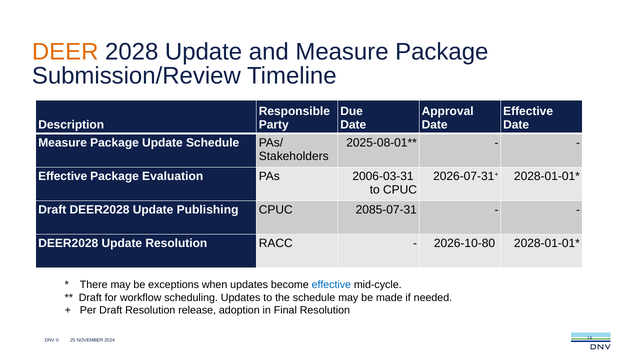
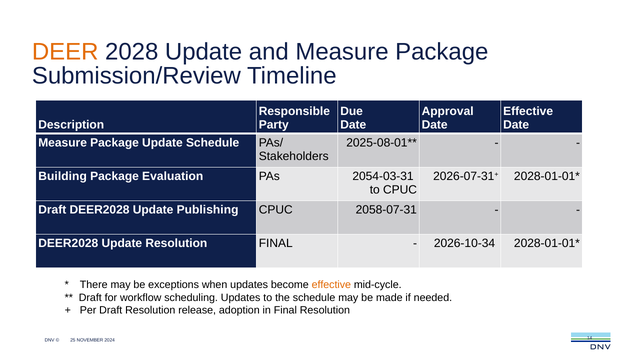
Effective: Effective -> Building (63, 177)
2006-03-31: 2006-03-31 -> 2054-03-31 (383, 177)
2085-07-31: 2085-07-31 -> 2058-07-31 (386, 210)
Resolution RACC: RACC -> FINAL (276, 244)
2026-10-80: 2026-10-80 -> 2026-10-34 (464, 244)
effective colour: blue -> orange (331, 285)
